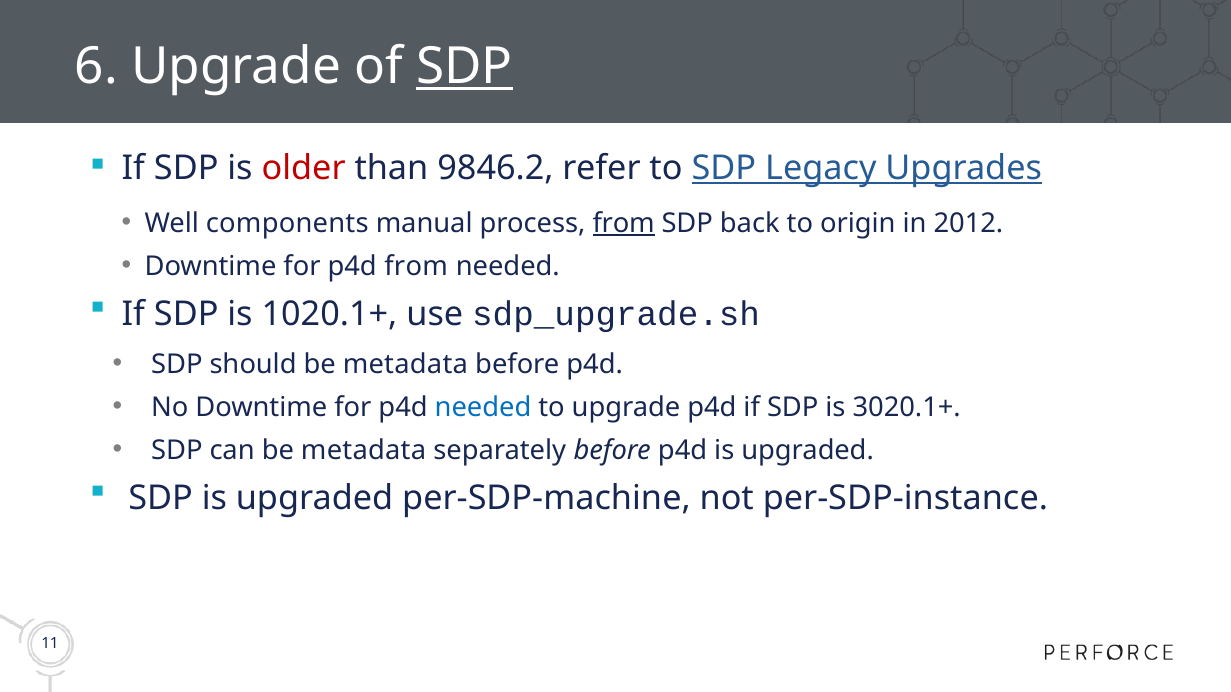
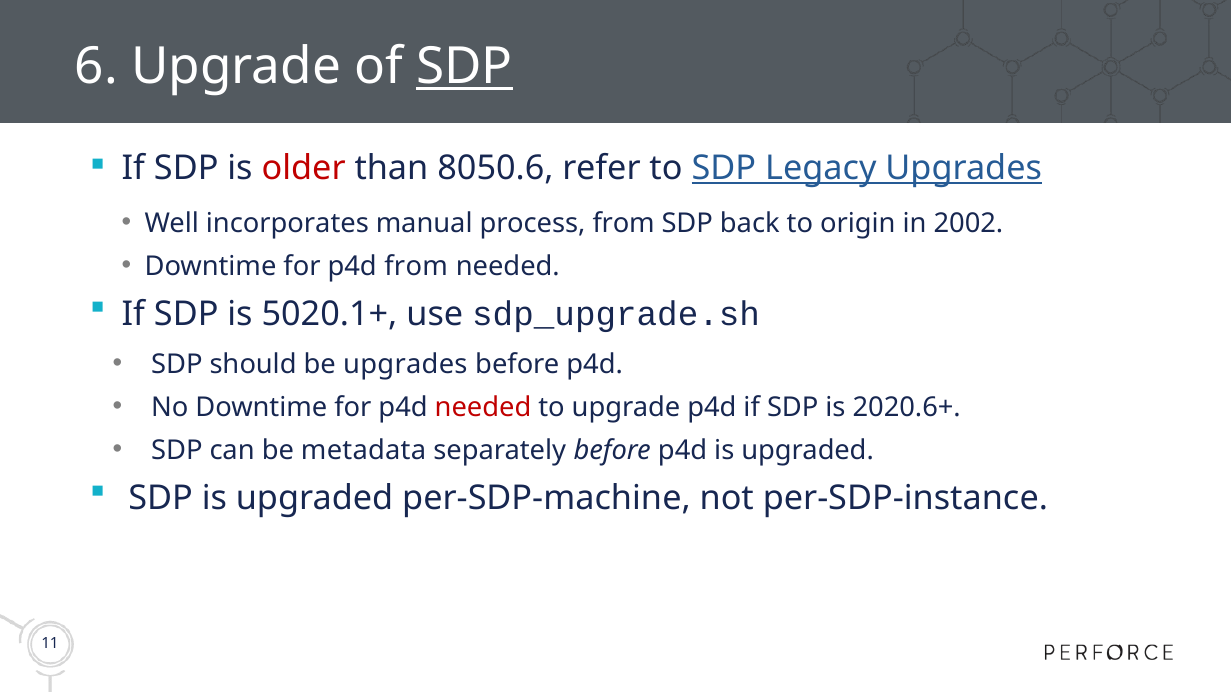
9846.2: 9846.2 -> 8050.6 (496, 168)
components: components -> incorporates (287, 224)
from underline: present -> none (624, 224)
2012: 2012 -> 2002 (968, 224)
1020.1+: 1020.1+ -> 5020.1+ (329, 314)
should be metadata: metadata -> upgrades (405, 365)
needed colour: blue -> red (483, 408)
3020.1+: 3020.1+ -> 2020.6+ (907, 408)
